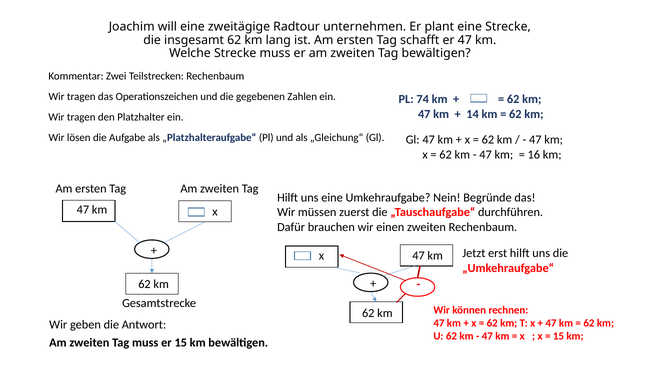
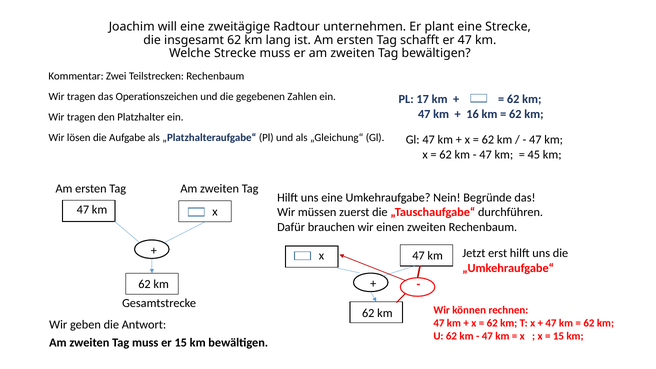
74: 74 -> 17 (423, 99)
14: 14 -> 16 (473, 114)
16: 16 -> 45 (534, 154)
